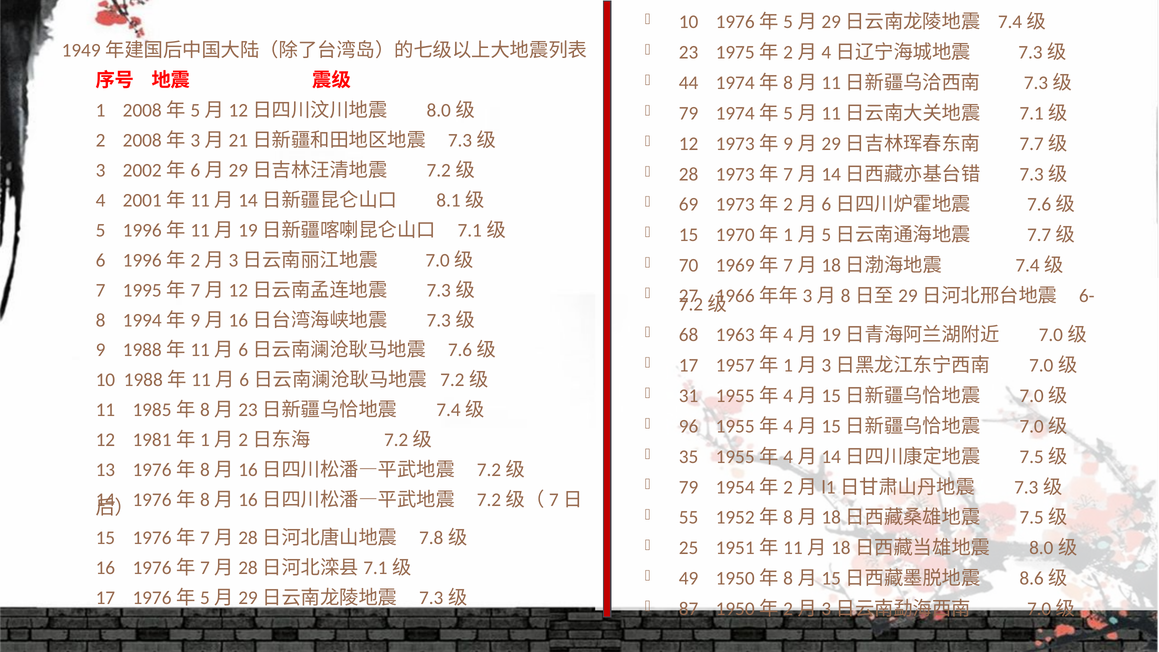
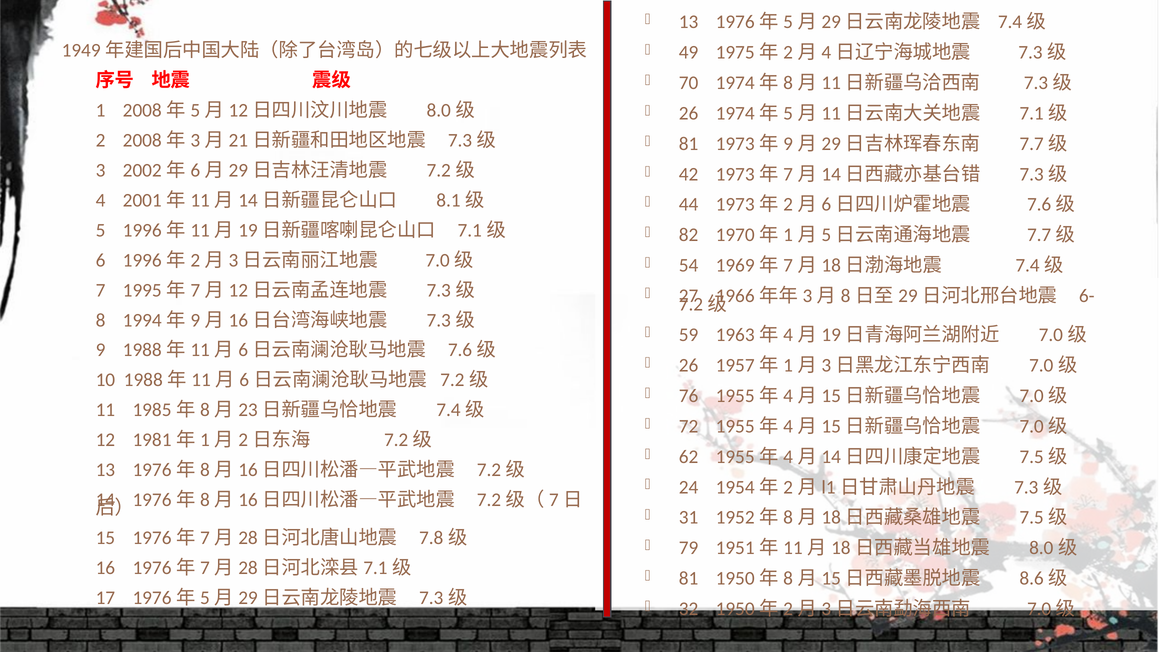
10: 10 -> 13 (689, 22)
23: 23 -> 49 (689, 52)
44: 44 -> 70 (689, 83)
79: 79 -> 26 (689, 113)
12: 12 -> 81 (689, 144)
28: 28 -> 42 (689, 174)
69: 69 -> 44 (689, 205)
15: 15 -> 82 (689, 235)
70: 70 -> 54 (689, 265)
68: 68 -> 59 (689, 335)
17: 17 -> 26 (689, 365)
31: 31 -> 76 (689, 396)
96: 96 -> 72 (689, 426)
35: 35 -> 62 (689, 457)
79: 79 -> 24 (689, 487)
55: 55 -> 31 (689, 518)
25: 25 -> 79 (689, 548)
49: 49 -> 81 (689, 578)
87: 87 -> 32 (689, 609)
